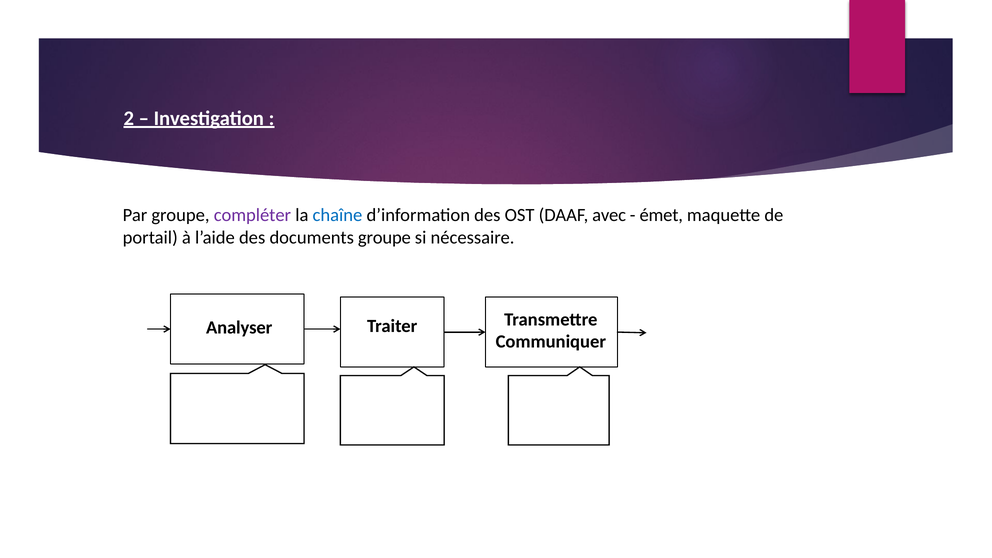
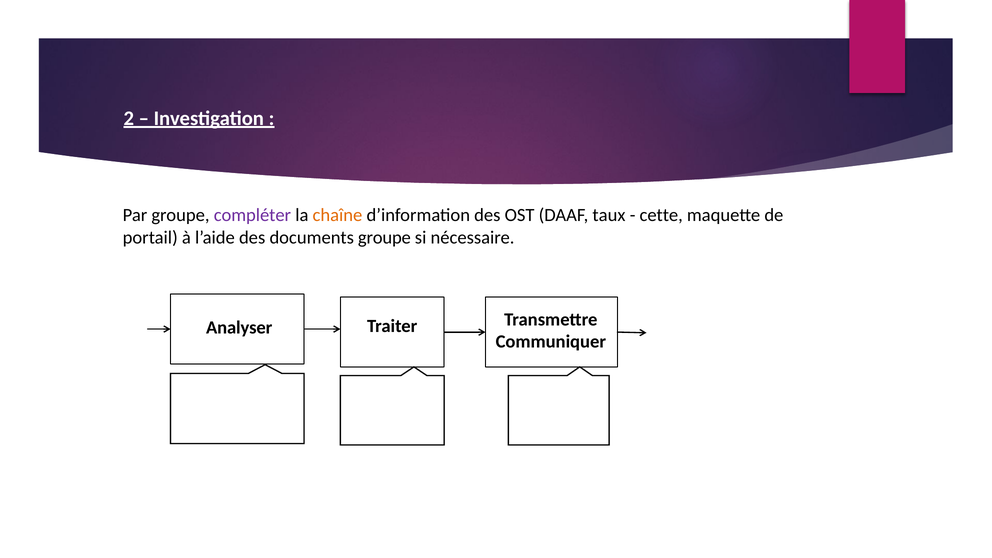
chaîne colour: blue -> orange (337, 215)
avec: avec -> taux (609, 215)
émet: émet -> cette (661, 215)
